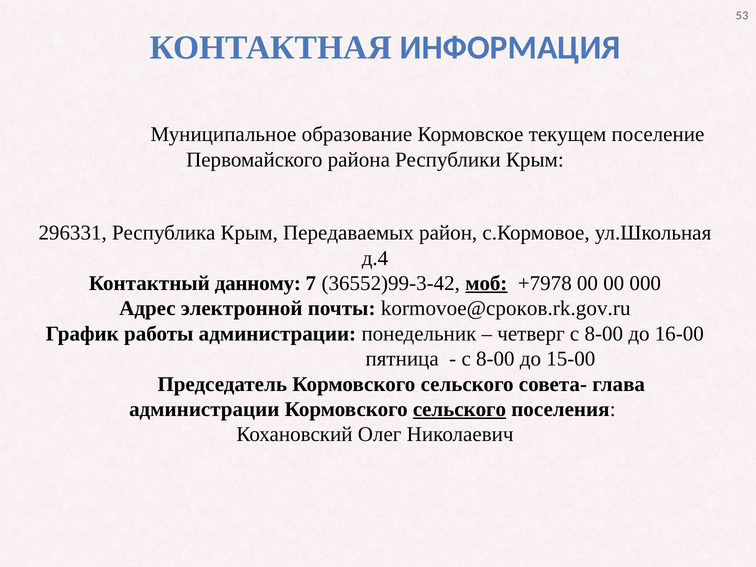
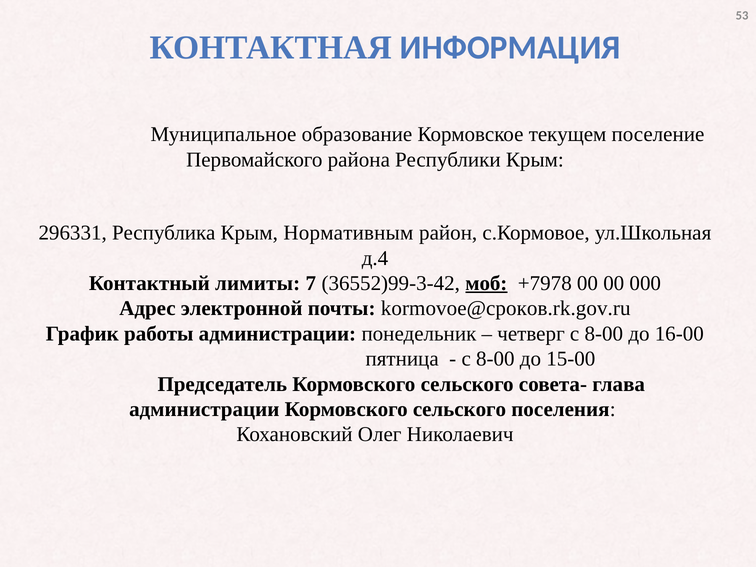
Передаваемых: Передаваемых -> Нормативным (348, 233)
данному: данному -> лимиты (258, 283)
сельского underline: present -> none (460, 409)
